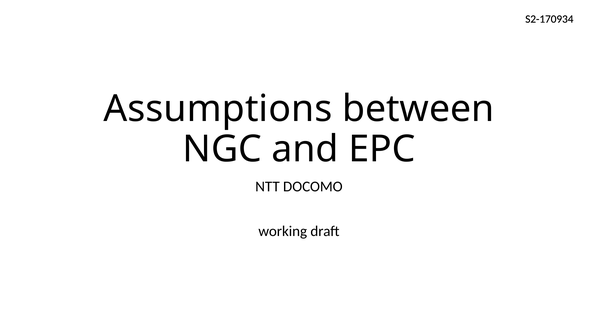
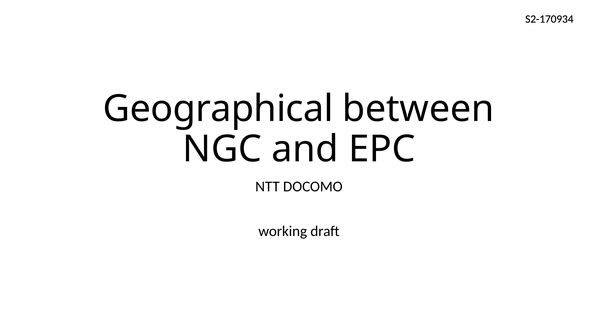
Assumptions: Assumptions -> Geographical (218, 109)
